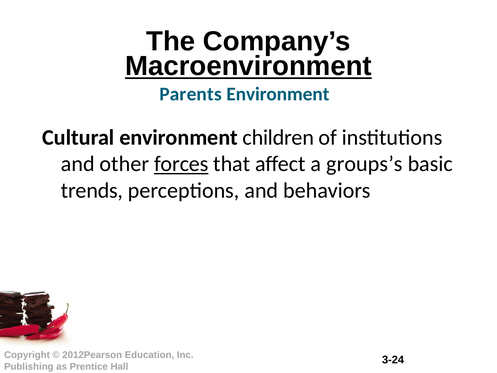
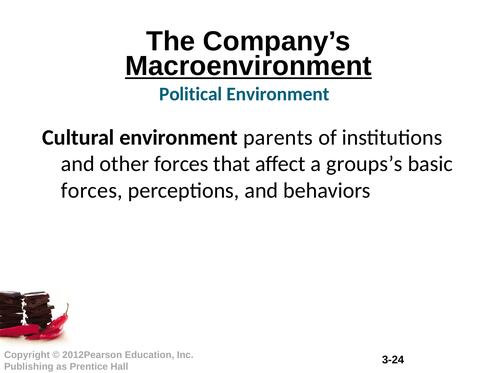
Parents: Parents -> Political (191, 94)
children: children -> parents (278, 137)
forces underline: present -> none (181, 164)
trends: trends -> forces (92, 190)
